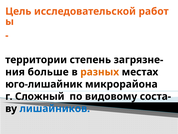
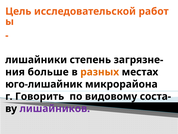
территории: территории -> лишайники (36, 60)
Сложный: Сложный -> Говорить (40, 96)
лишайников colour: blue -> purple (55, 108)
